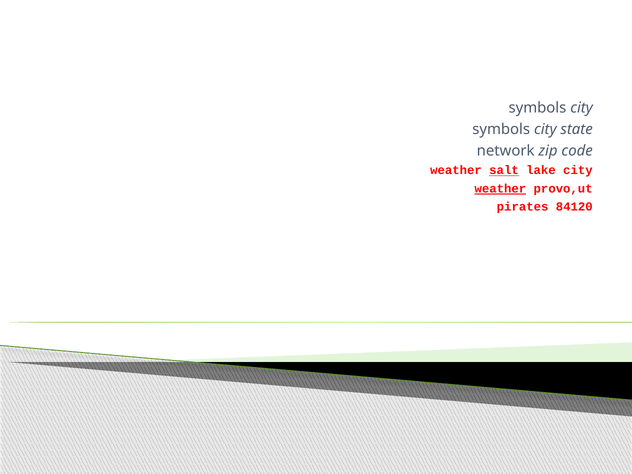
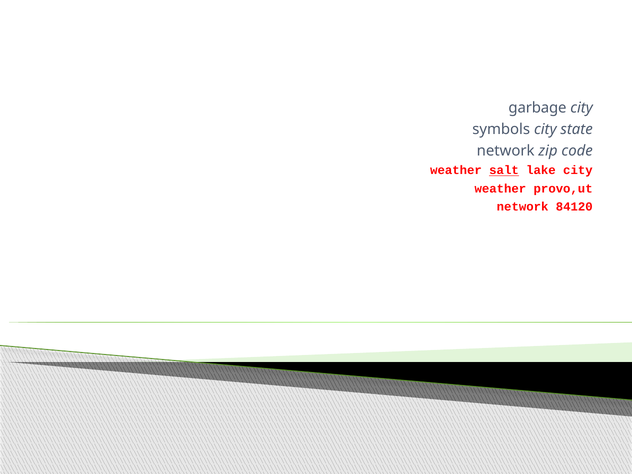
symbols: symbols -> garbage (537, 108)
weather underline: present -> none (500, 189)
pirates: pirates -> network (523, 207)
